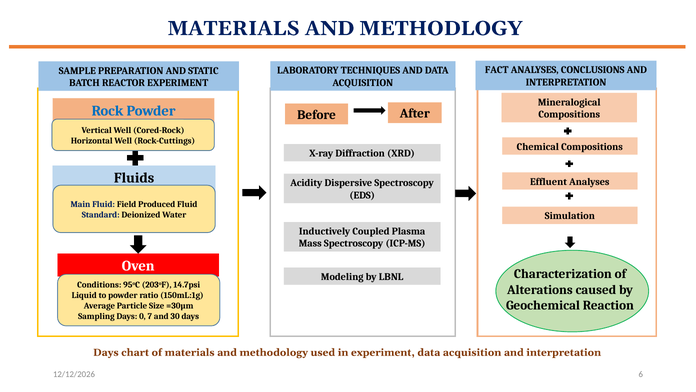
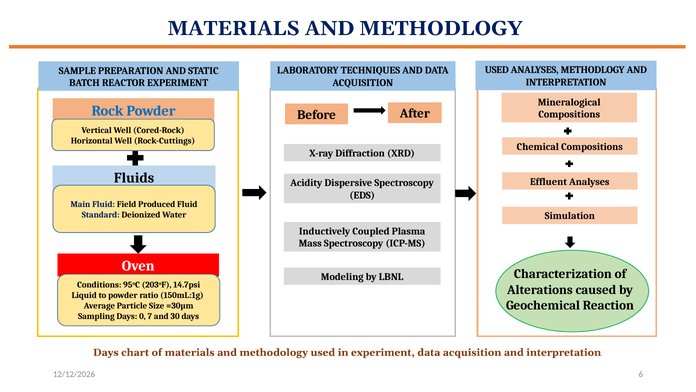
FACT: FACT -> USED (497, 70)
ANALYSES CONCLUSIONS: CONCLUSIONS -> METHODLOGY (593, 70)
